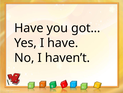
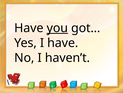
you underline: none -> present (57, 28)
